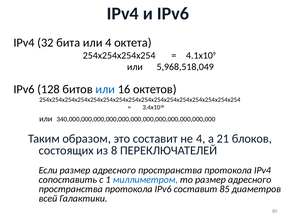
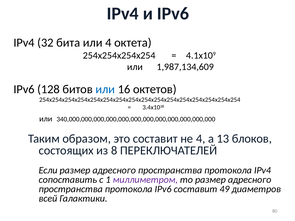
5,968,518,049: 5,968,518,049 -> 1,987,134,609 (185, 67)
21: 21 -> 13 (223, 139)
миллиметром colour: blue -> purple (145, 180)
85: 85 -> 49 (225, 189)
